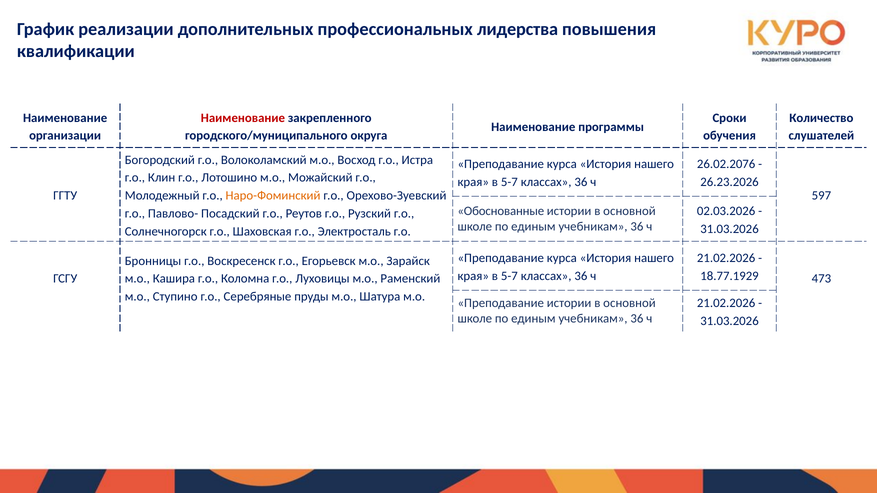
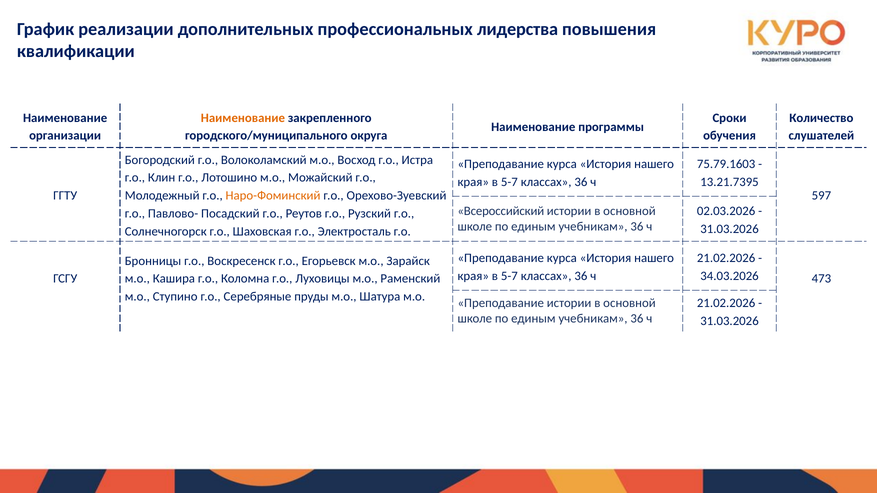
Наименование colour: red -> orange (243, 118)
26.02.2076: 26.02.2076 -> 75.79.1603 (726, 164)
26.23.2026: 26.23.2026 -> 13.21.7395 (730, 182)
Обоснованные: Обоснованные -> Всероссийский (501, 211)
18.77.1929: 18.77.1929 -> 34.03.2026 (730, 276)
